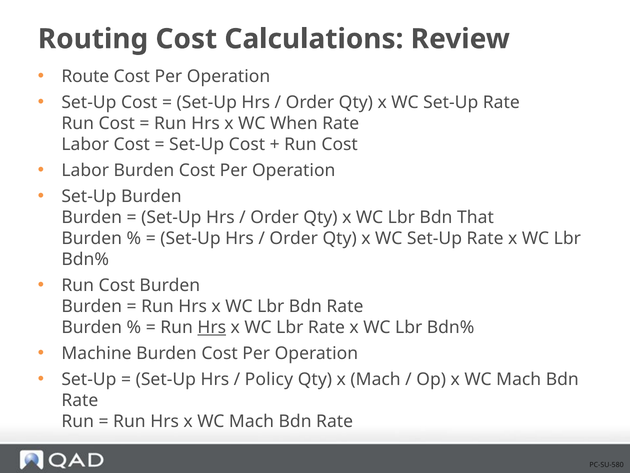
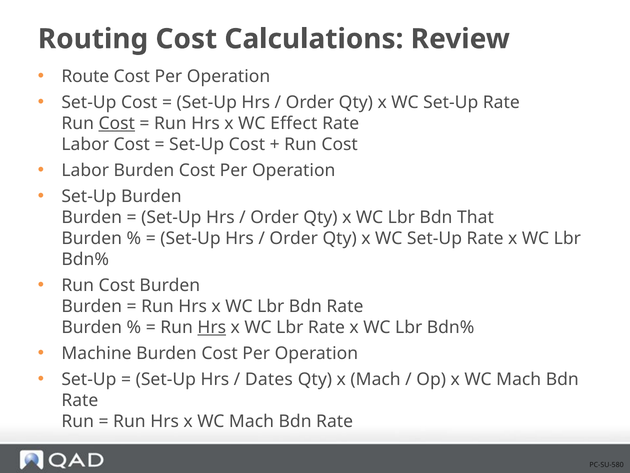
Cost underline: none -> present (117, 123)
When: When -> Effect (294, 123)
Policy: Policy -> Dates (269, 379)
